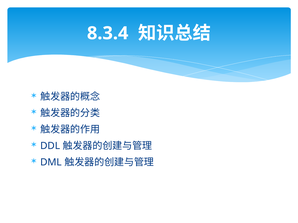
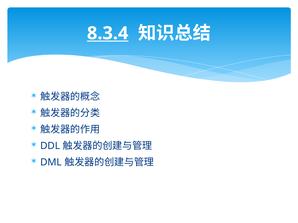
8.3.4 underline: none -> present (108, 33)
